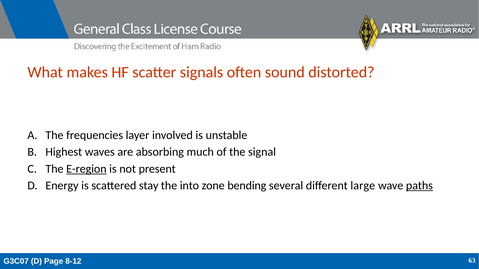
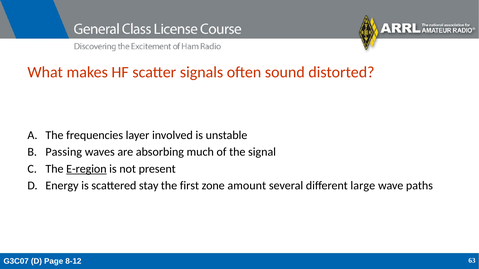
Highest: Highest -> Passing (64, 152)
into: into -> first (189, 186)
bending: bending -> amount (247, 186)
paths underline: present -> none (419, 186)
